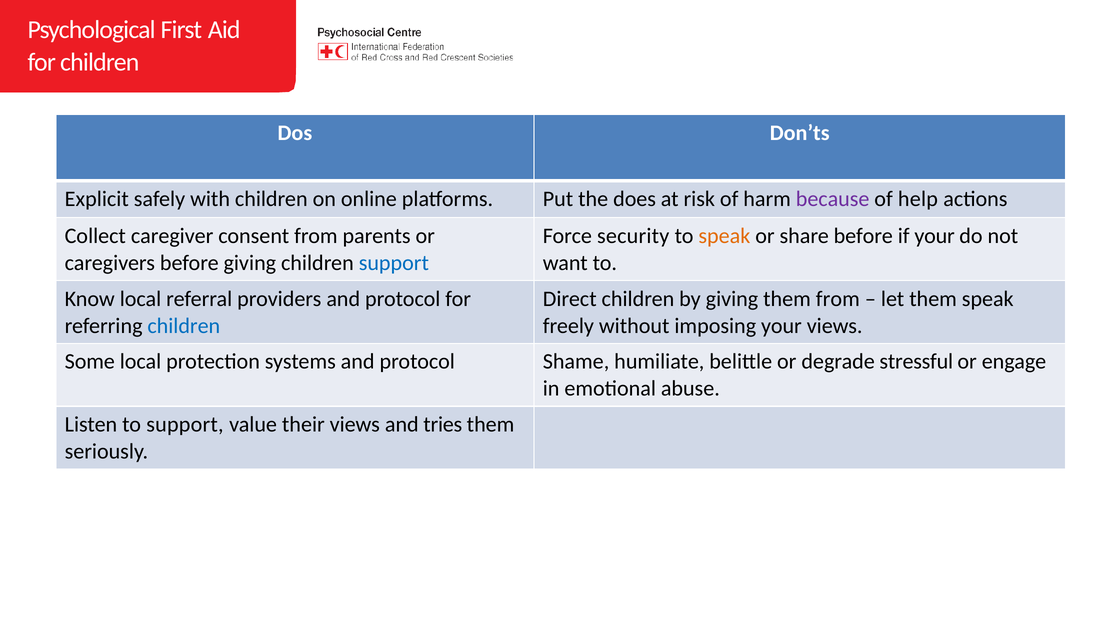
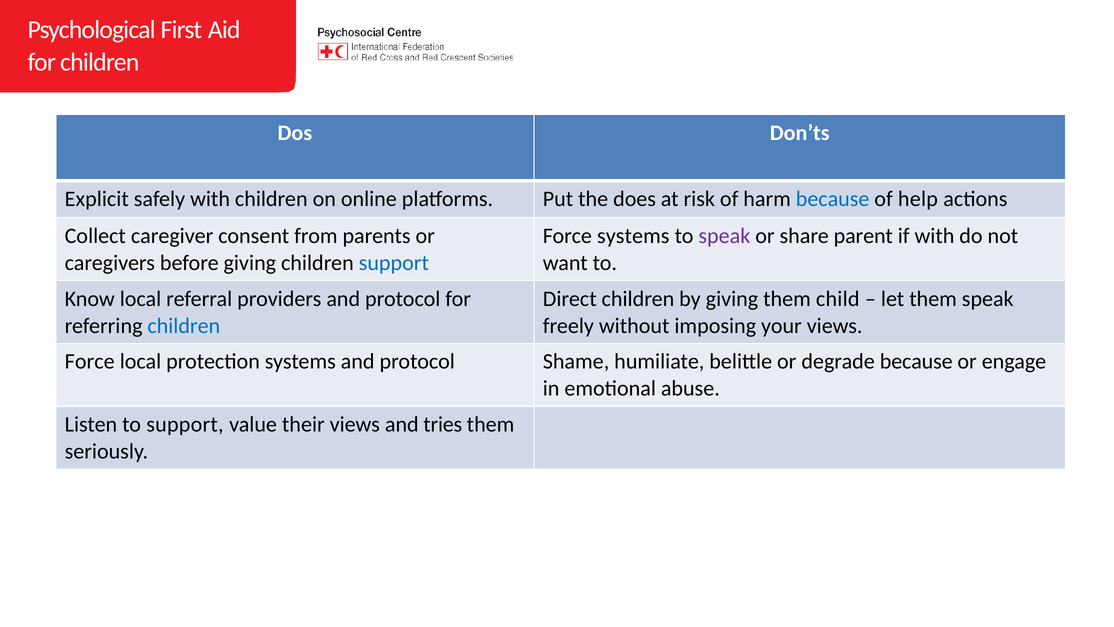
because colour: purple -> blue (833, 199)
Force security: security -> systems (633, 236)
speak colour: orange -> purple (724, 236)
share before: before -> parent (863, 236)
if your: your -> with (934, 236)
them from: from -> child (838, 299)
Some: Some -> Force (90, 362)
degrade stressful: stressful -> because (916, 362)
